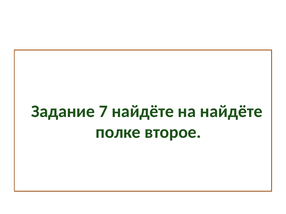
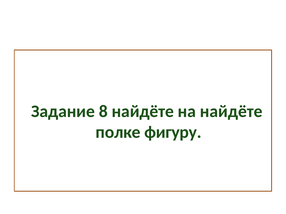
7: 7 -> 8 (103, 112)
второе: второе -> фигуру (173, 133)
